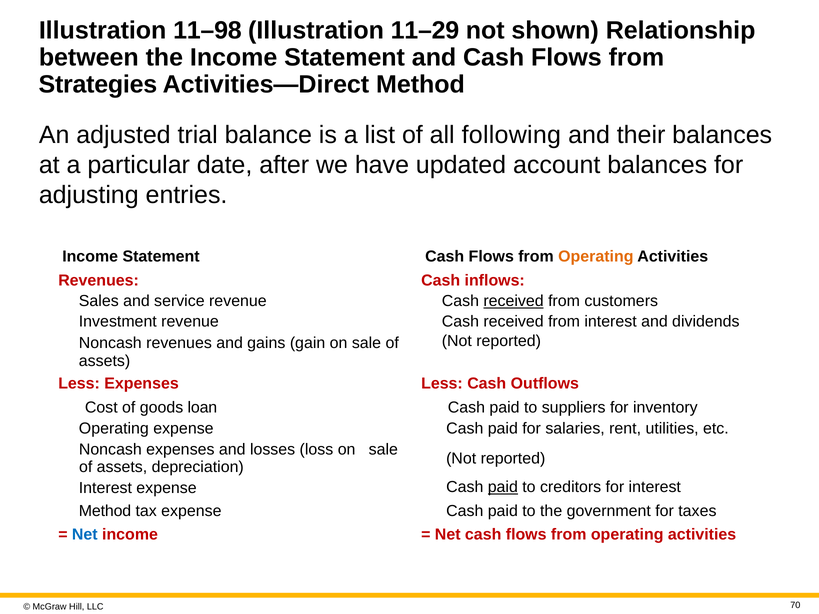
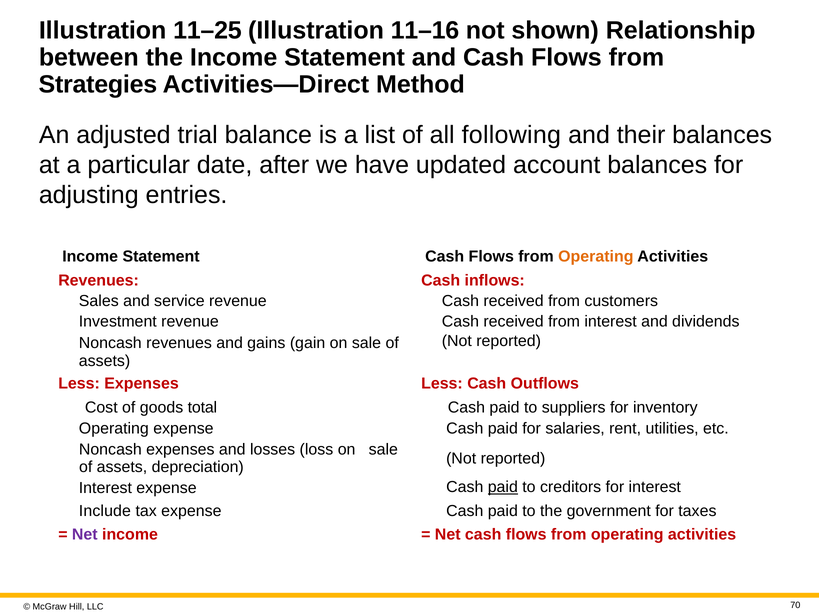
11–98: 11–98 -> 11–25 (207, 30)
11–29: 11–29 -> 11–16 (425, 30)
received underline: present -> none (514, 301)
loan: loan -> total (202, 407)
Method: Method -> Include (105, 511)
Net colour: blue -> purple (85, 535)
